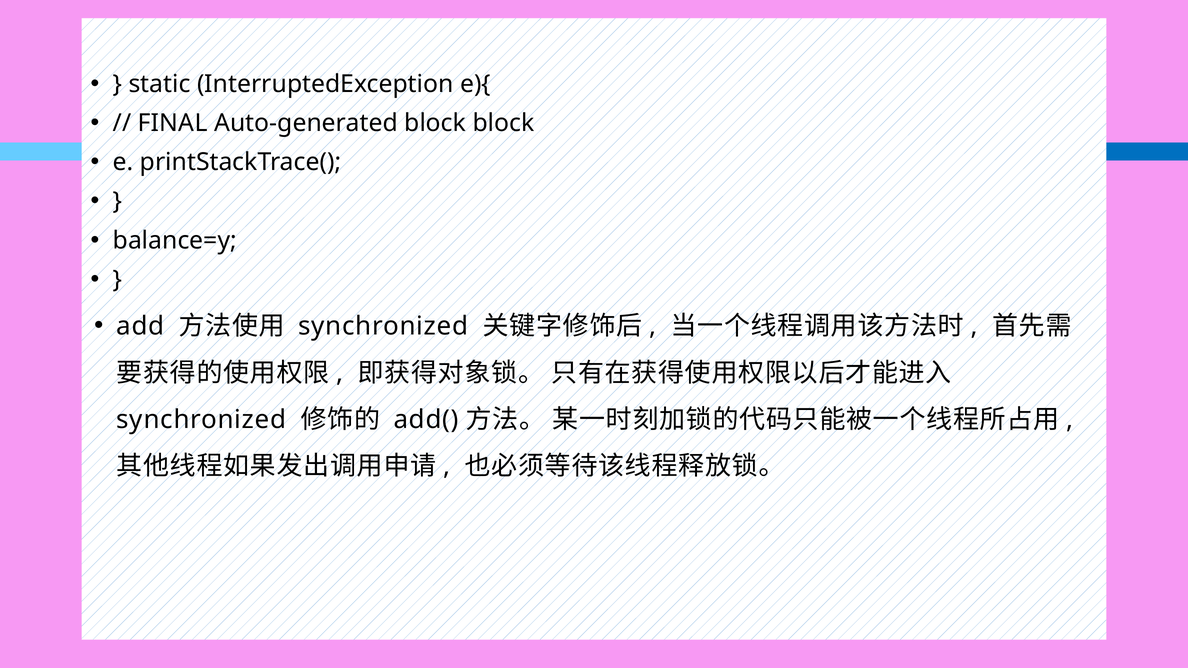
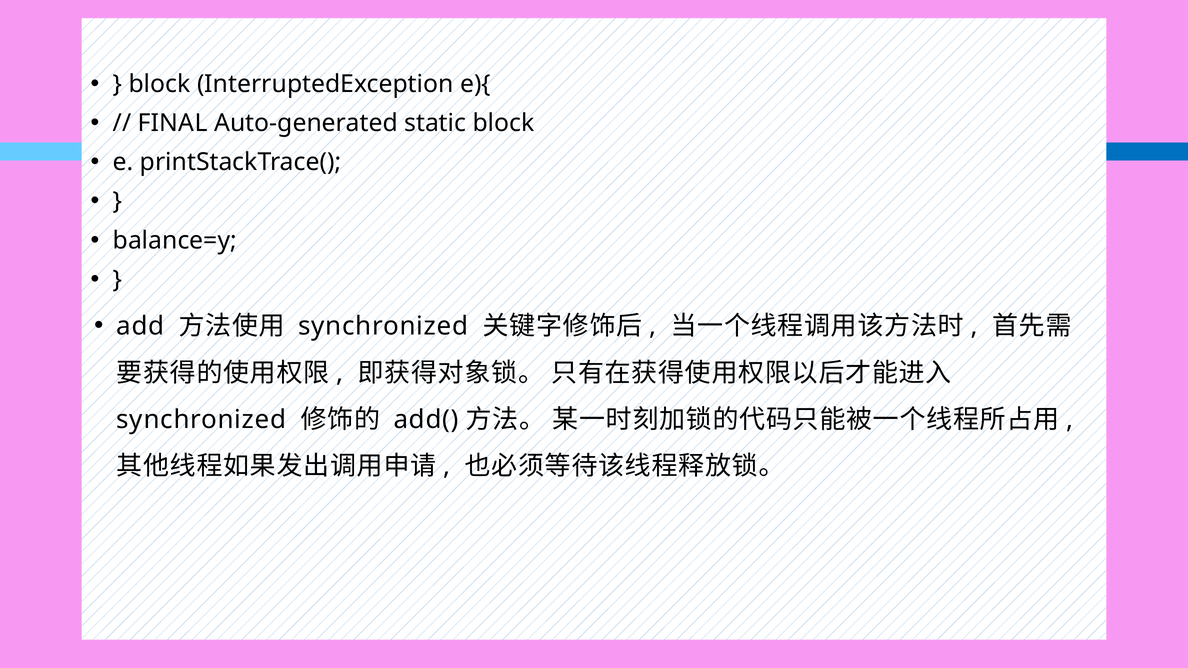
static: static -> block (160, 84)
Auto-generated block: block -> static (435, 123)
